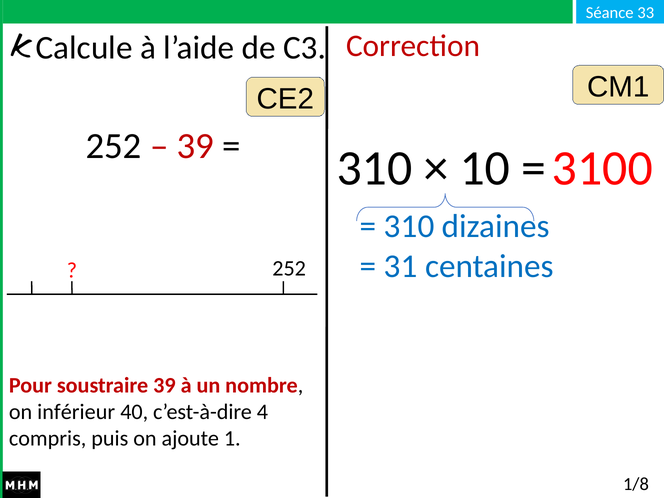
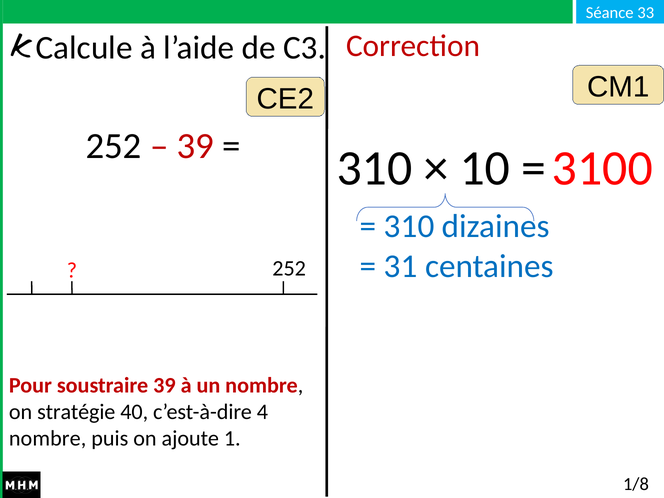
inférieur: inférieur -> stratégie (76, 412)
compris: compris -> nombre (48, 438)
